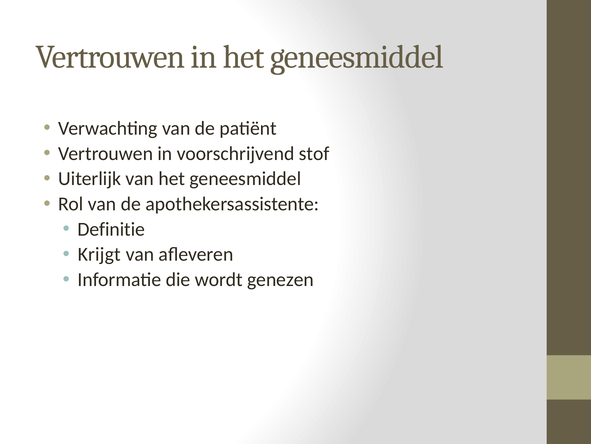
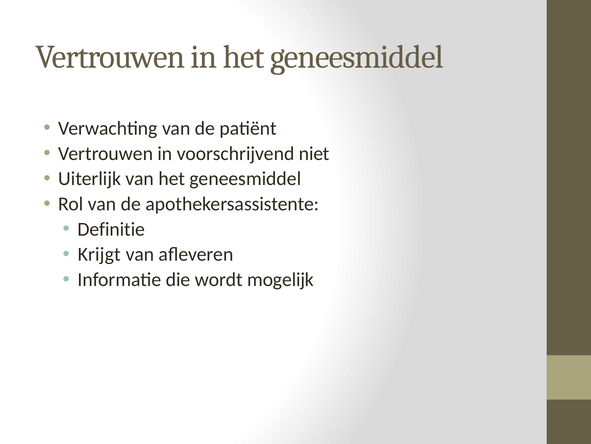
stof: stof -> niet (314, 153)
genezen: genezen -> mogelijk (281, 279)
